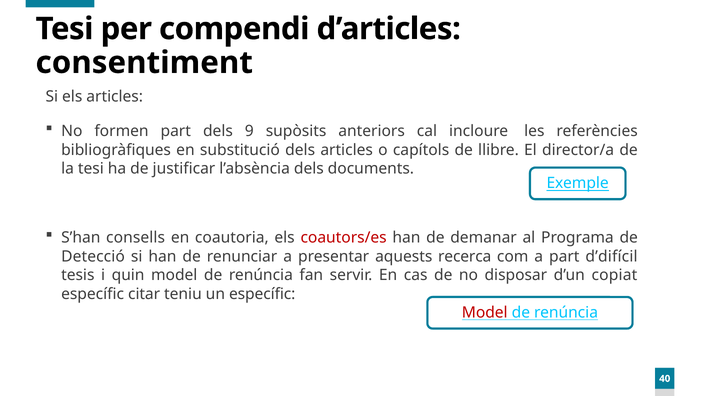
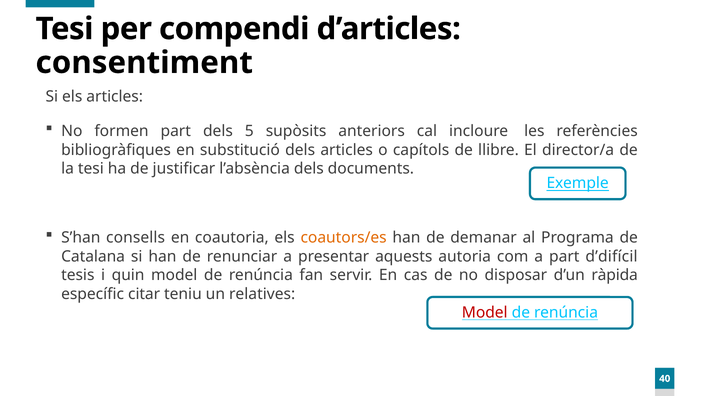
9: 9 -> 5 (249, 131)
coautors/es colour: red -> orange (344, 237)
Detecció: Detecció -> Catalana (93, 256)
recerca: recerca -> autoria (465, 256)
copiat: copiat -> ràpida (615, 275)
un específic: específic -> relatives (262, 294)
